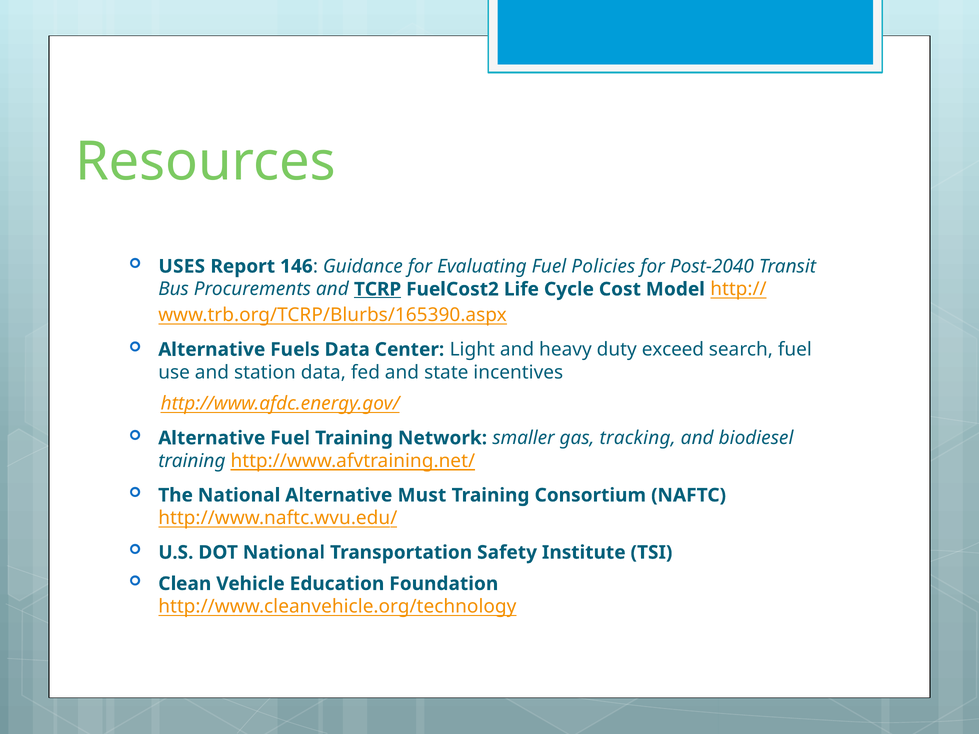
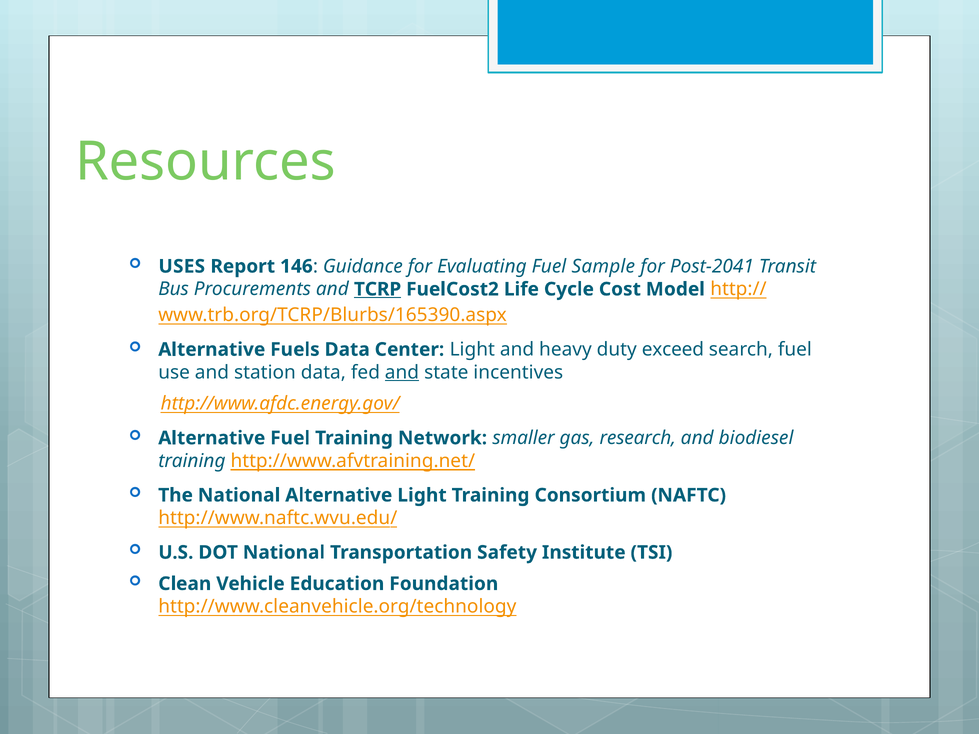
Policies: Policies -> Sample (603, 266)
Post-2040: Post-2040 -> Post-2041 (712, 266)
and underline: none -> present (402, 372)
tracking: tracking -> research (638, 438)
Alternative Must: Must -> Light (422, 495)
